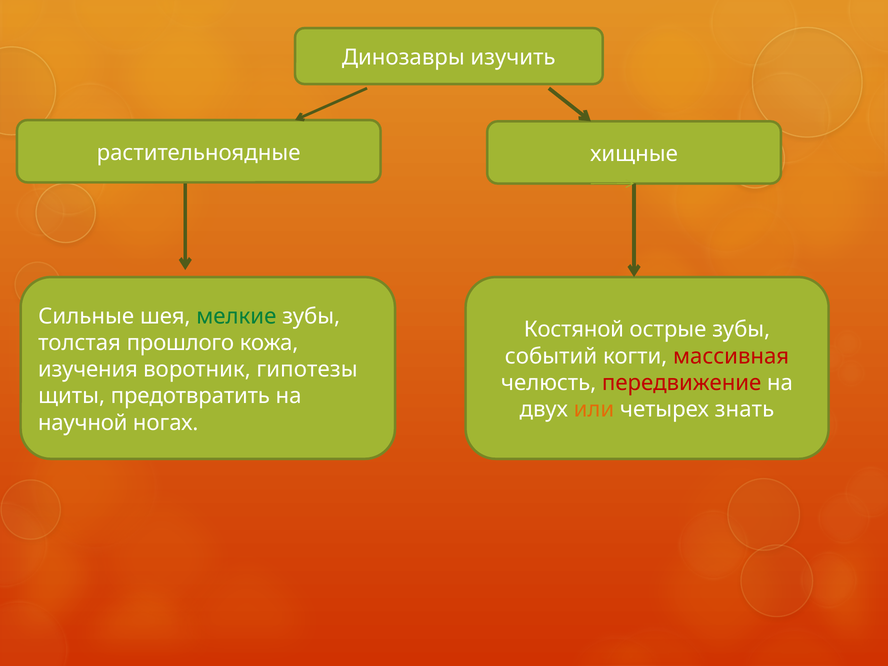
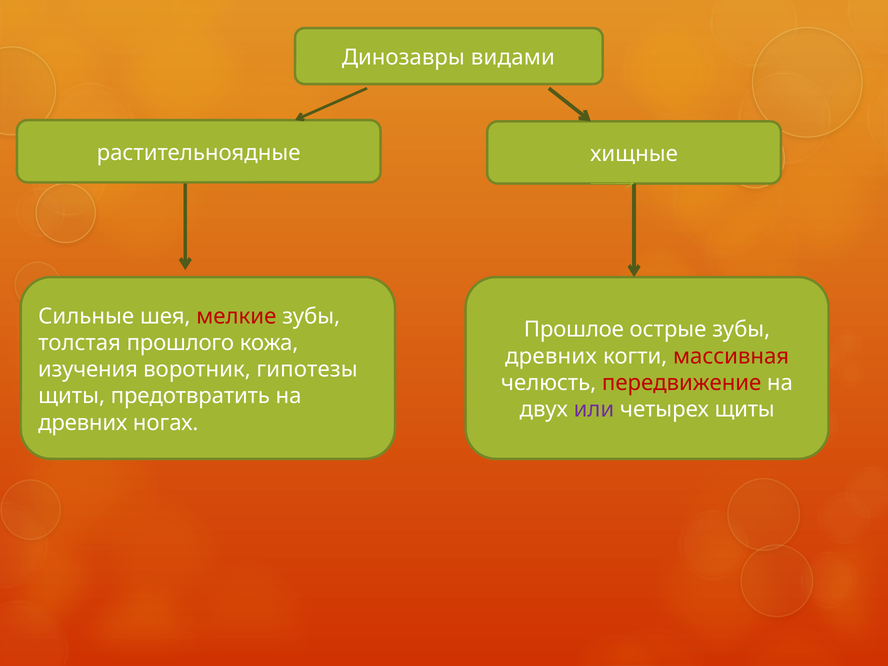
изучить: изучить -> видами (513, 58)
мелкие colour: green -> red (236, 316)
Костяной: Костяной -> Прошлое (574, 330)
событий: событий -> древних (551, 356)
или colour: orange -> purple (594, 409)
четырех знать: знать -> щиты (745, 409)
научной: научной -> древних (83, 423)
